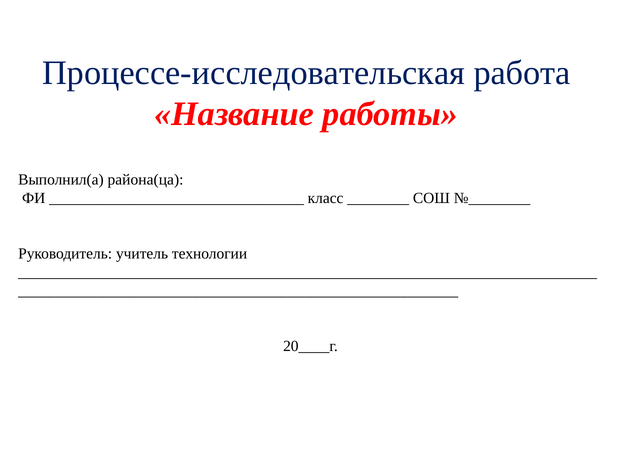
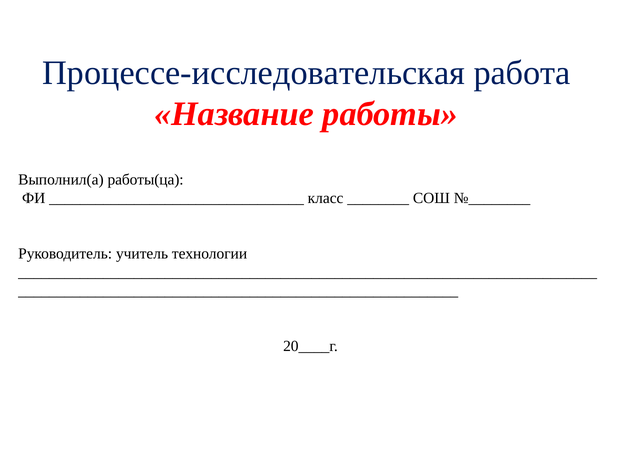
района(ца: района(ца -> работы(ца (146, 180)
